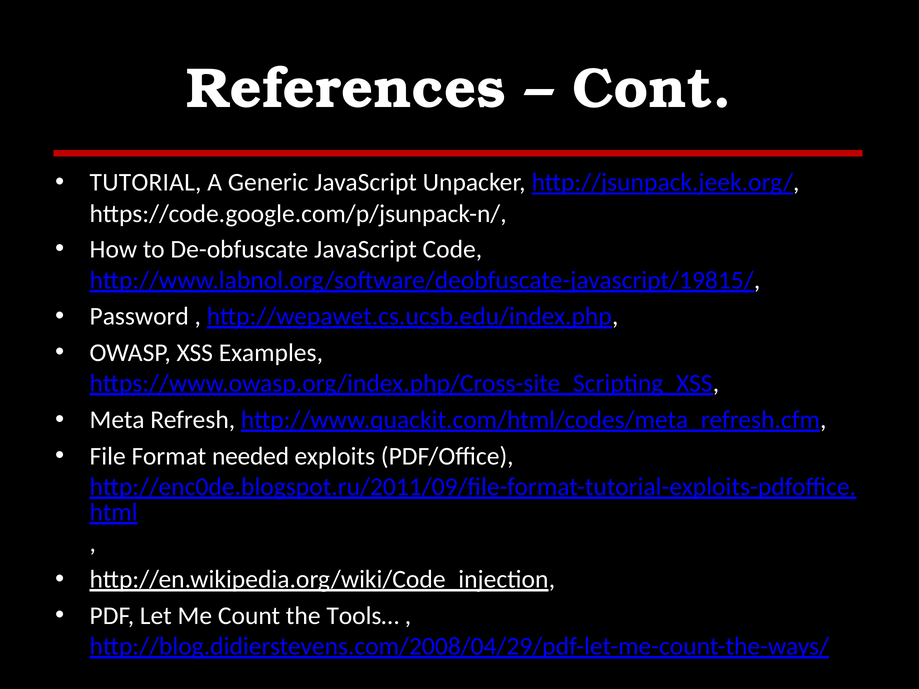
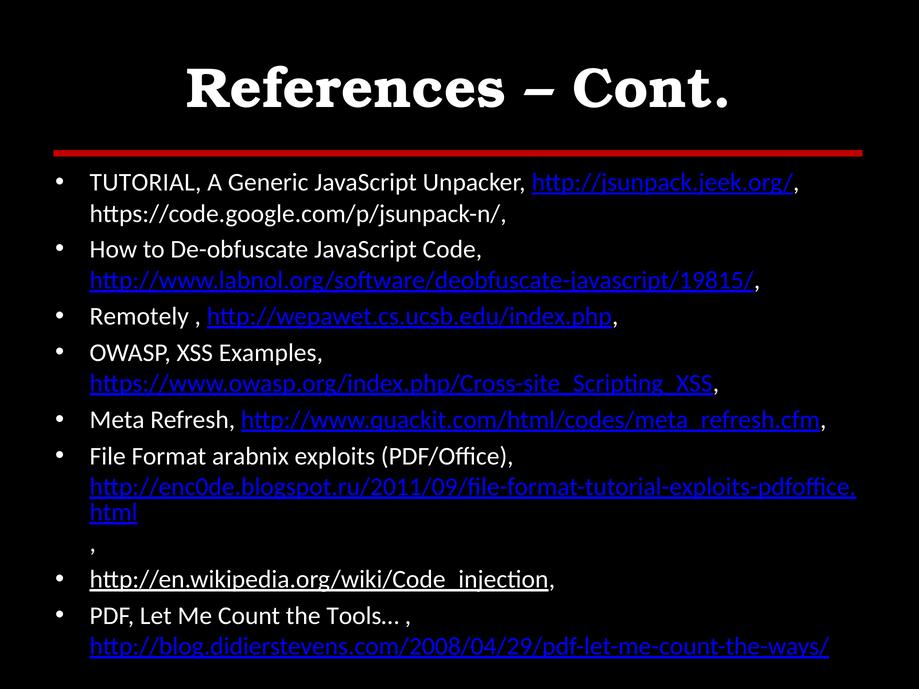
Password: Password -> Remotely (139, 317)
needed: needed -> arabnix (250, 456)
